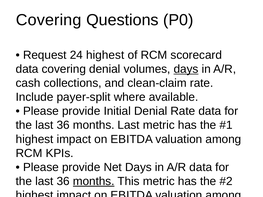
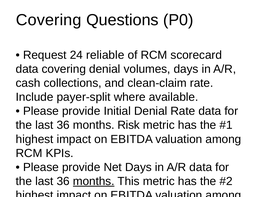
24 highest: highest -> reliable (105, 55)
days underline: present -> none (186, 69)
months Last: Last -> Risk (129, 125)
